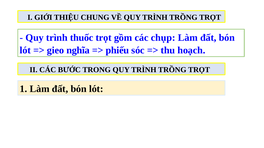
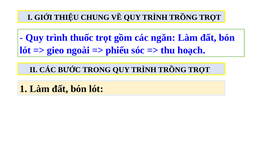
chụp: chụp -> ngăn (163, 38)
nghĩa: nghĩa -> ngoài (78, 50)
